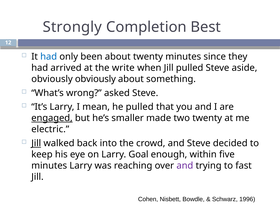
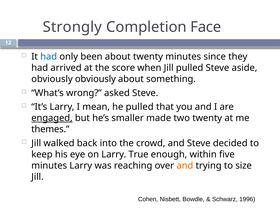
Best: Best -> Face (206, 27)
write: write -> score (123, 68)
electric: electric -> themes (50, 129)
Jill underline: present -> none (36, 143)
Goal: Goal -> True (138, 154)
and colour: purple -> orange (185, 166)
fast: fast -> size (244, 166)
